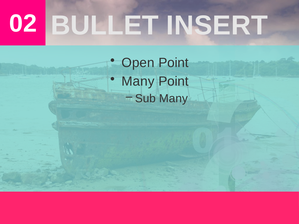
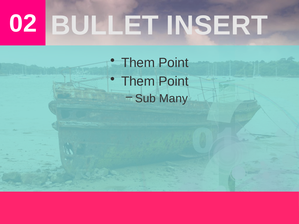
Open: Open -> Them (138, 63)
Many: Many -> Them (138, 81)
